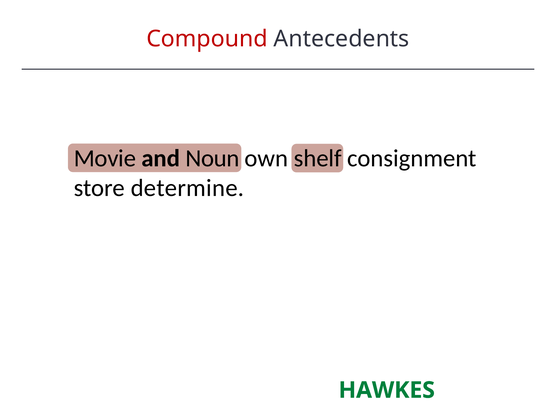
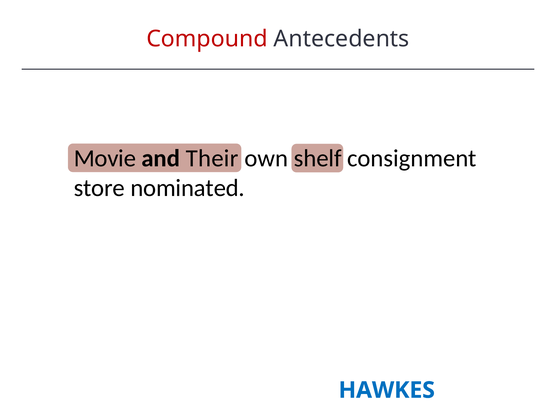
Noun: Noun -> Their (212, 158)
determine: determine -> nominated (188, 188)
HAWKES colour: green -> blue (387, 390)
